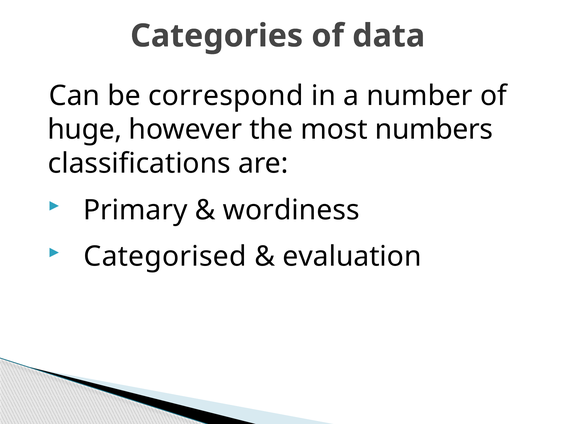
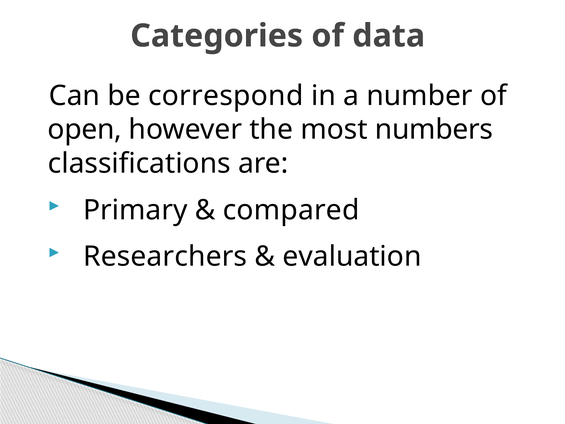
huge: huge -> open (85, 130)
wordiness: wordiness -> compared (291, 210)
Categorised: Categorised -> Researchers (165, 256)
